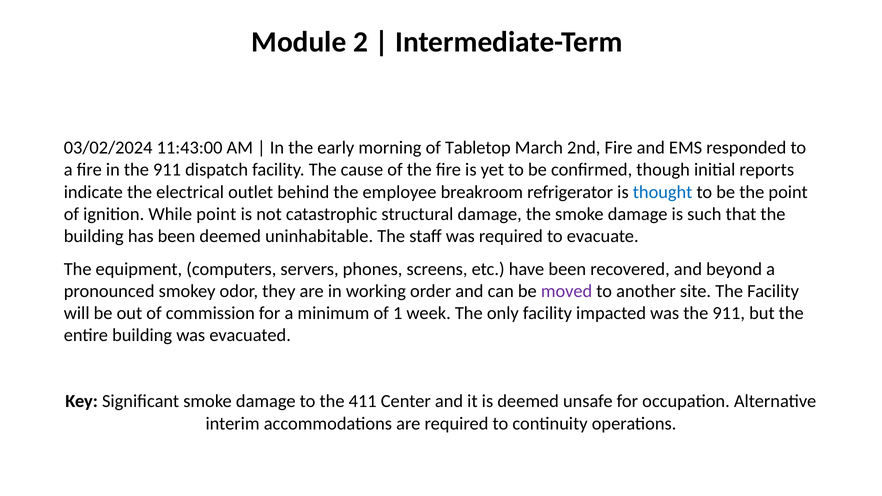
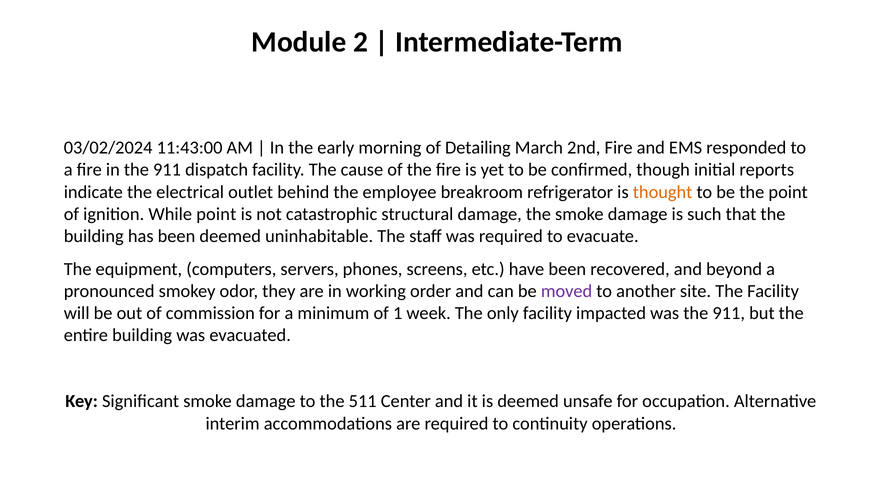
Tabletop: Tabletop -> Detailing (478, 148)
thought colour: blue -> orange (663, 192)
411: 411 -> 511 (363, 402)
